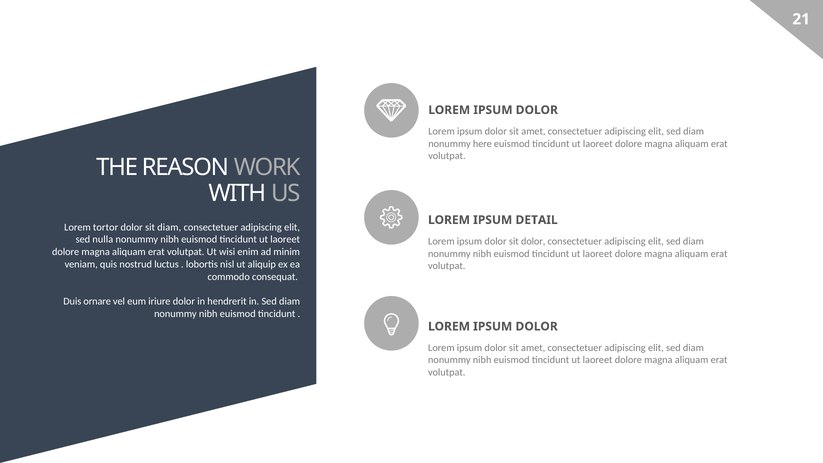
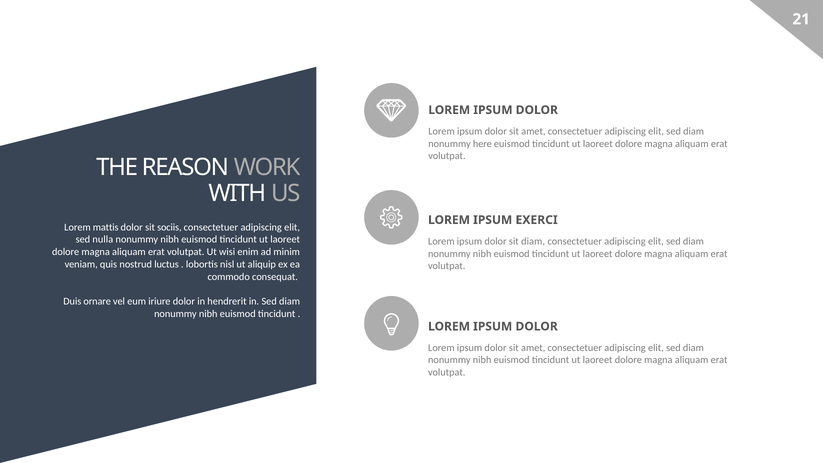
DETAIL: DETAIL -> EXERCI (537, 220)
tortor: tortor -> mattis (106, 227)
sit diam: diam -> sociis (169, 227)
sit dolor: dolor -> diam (533, 241)
